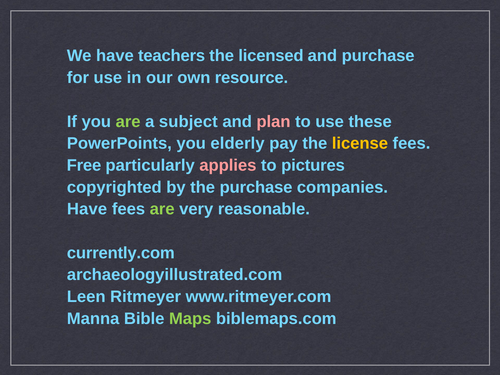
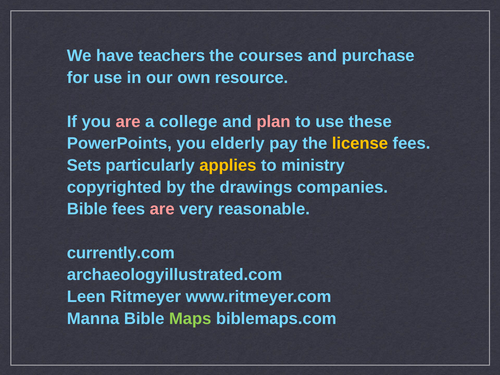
licensed: licensed -> courses (271, 56)
are colour: light green -> pink (128, 122)
subject: subject -> college (188, 122)
Free: Free -> Sets (84, 165)
applies colour: pink -> yellow (228, 165)
pictures: pictures -> ministry (313, 165)
the purchase: purchase -> drawings (256, 187)
Have: Have -> Bible (87, 209)
are colour: light green -> pink (162, 209)
